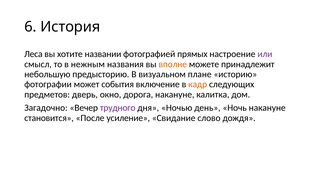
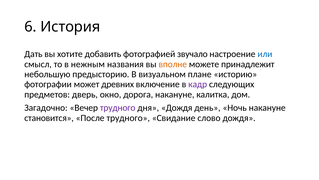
Леса: Леса -> Дать (33, 54)
названии: названии -> добавить (103, 54)
прямых: прямых -> звучало (192, 54)
или colour: purple -> blue (265, 54)
события: события -> древних (118, 84)
кадр colour: orange -> purple (198, 84)
дня Ночью: Ночью -> Дождя (177, 108)
После усиление: усиление -> трудного (128, 118)
